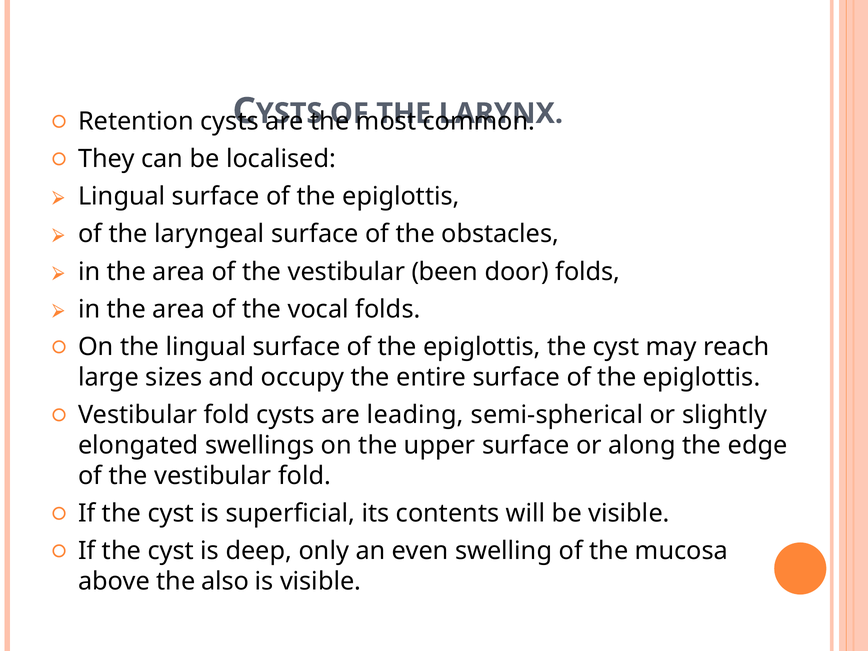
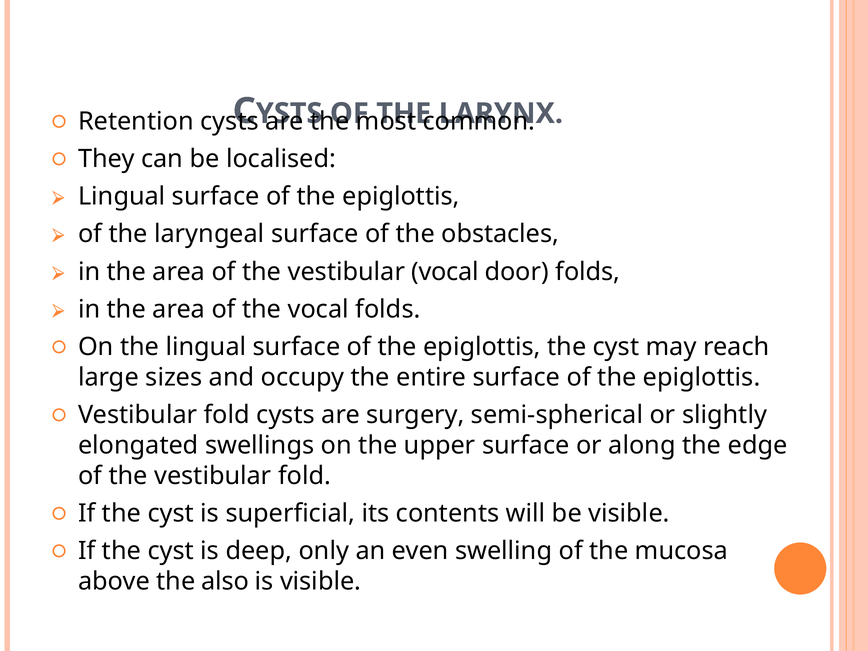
vestibular been: been -> vocal (445, 272)
leading: leading -> surgery (415, 415)
